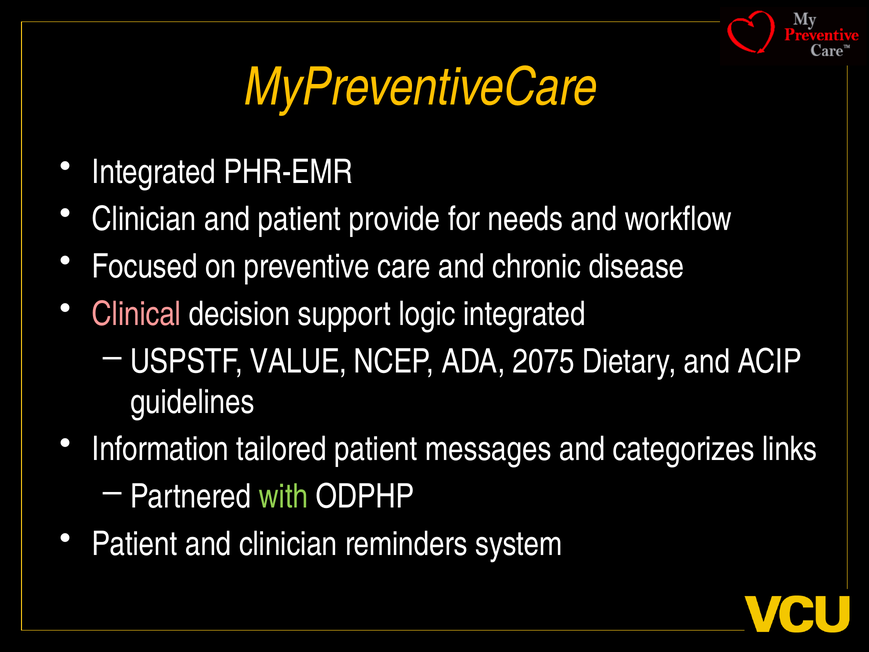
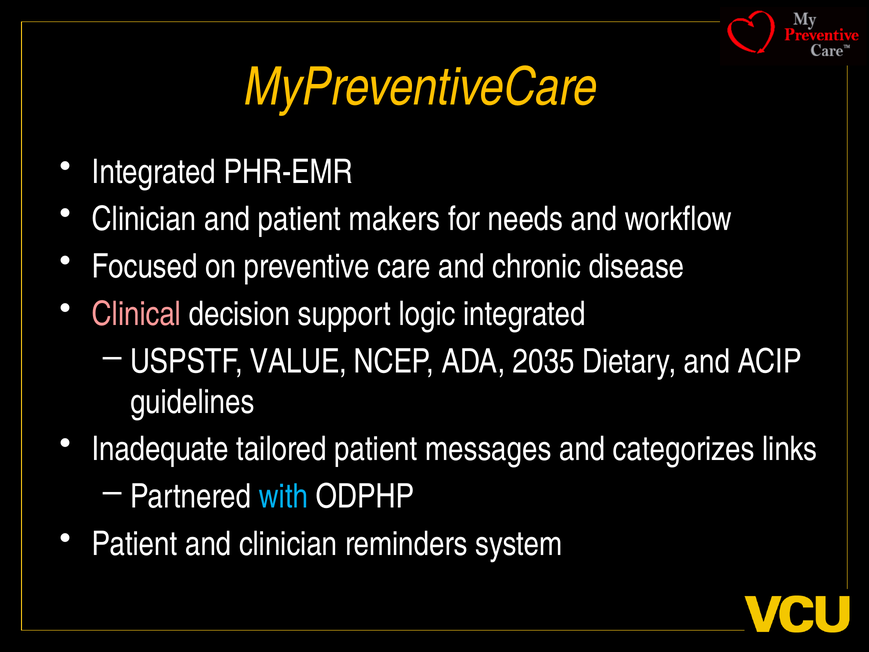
provide: provide -> makers (395, 219)
2075: 2075 -> 2035 (544, 361)
Information: Information -> Inadequate (160, 449)
with colour: light green -> light blue (284, 496)
